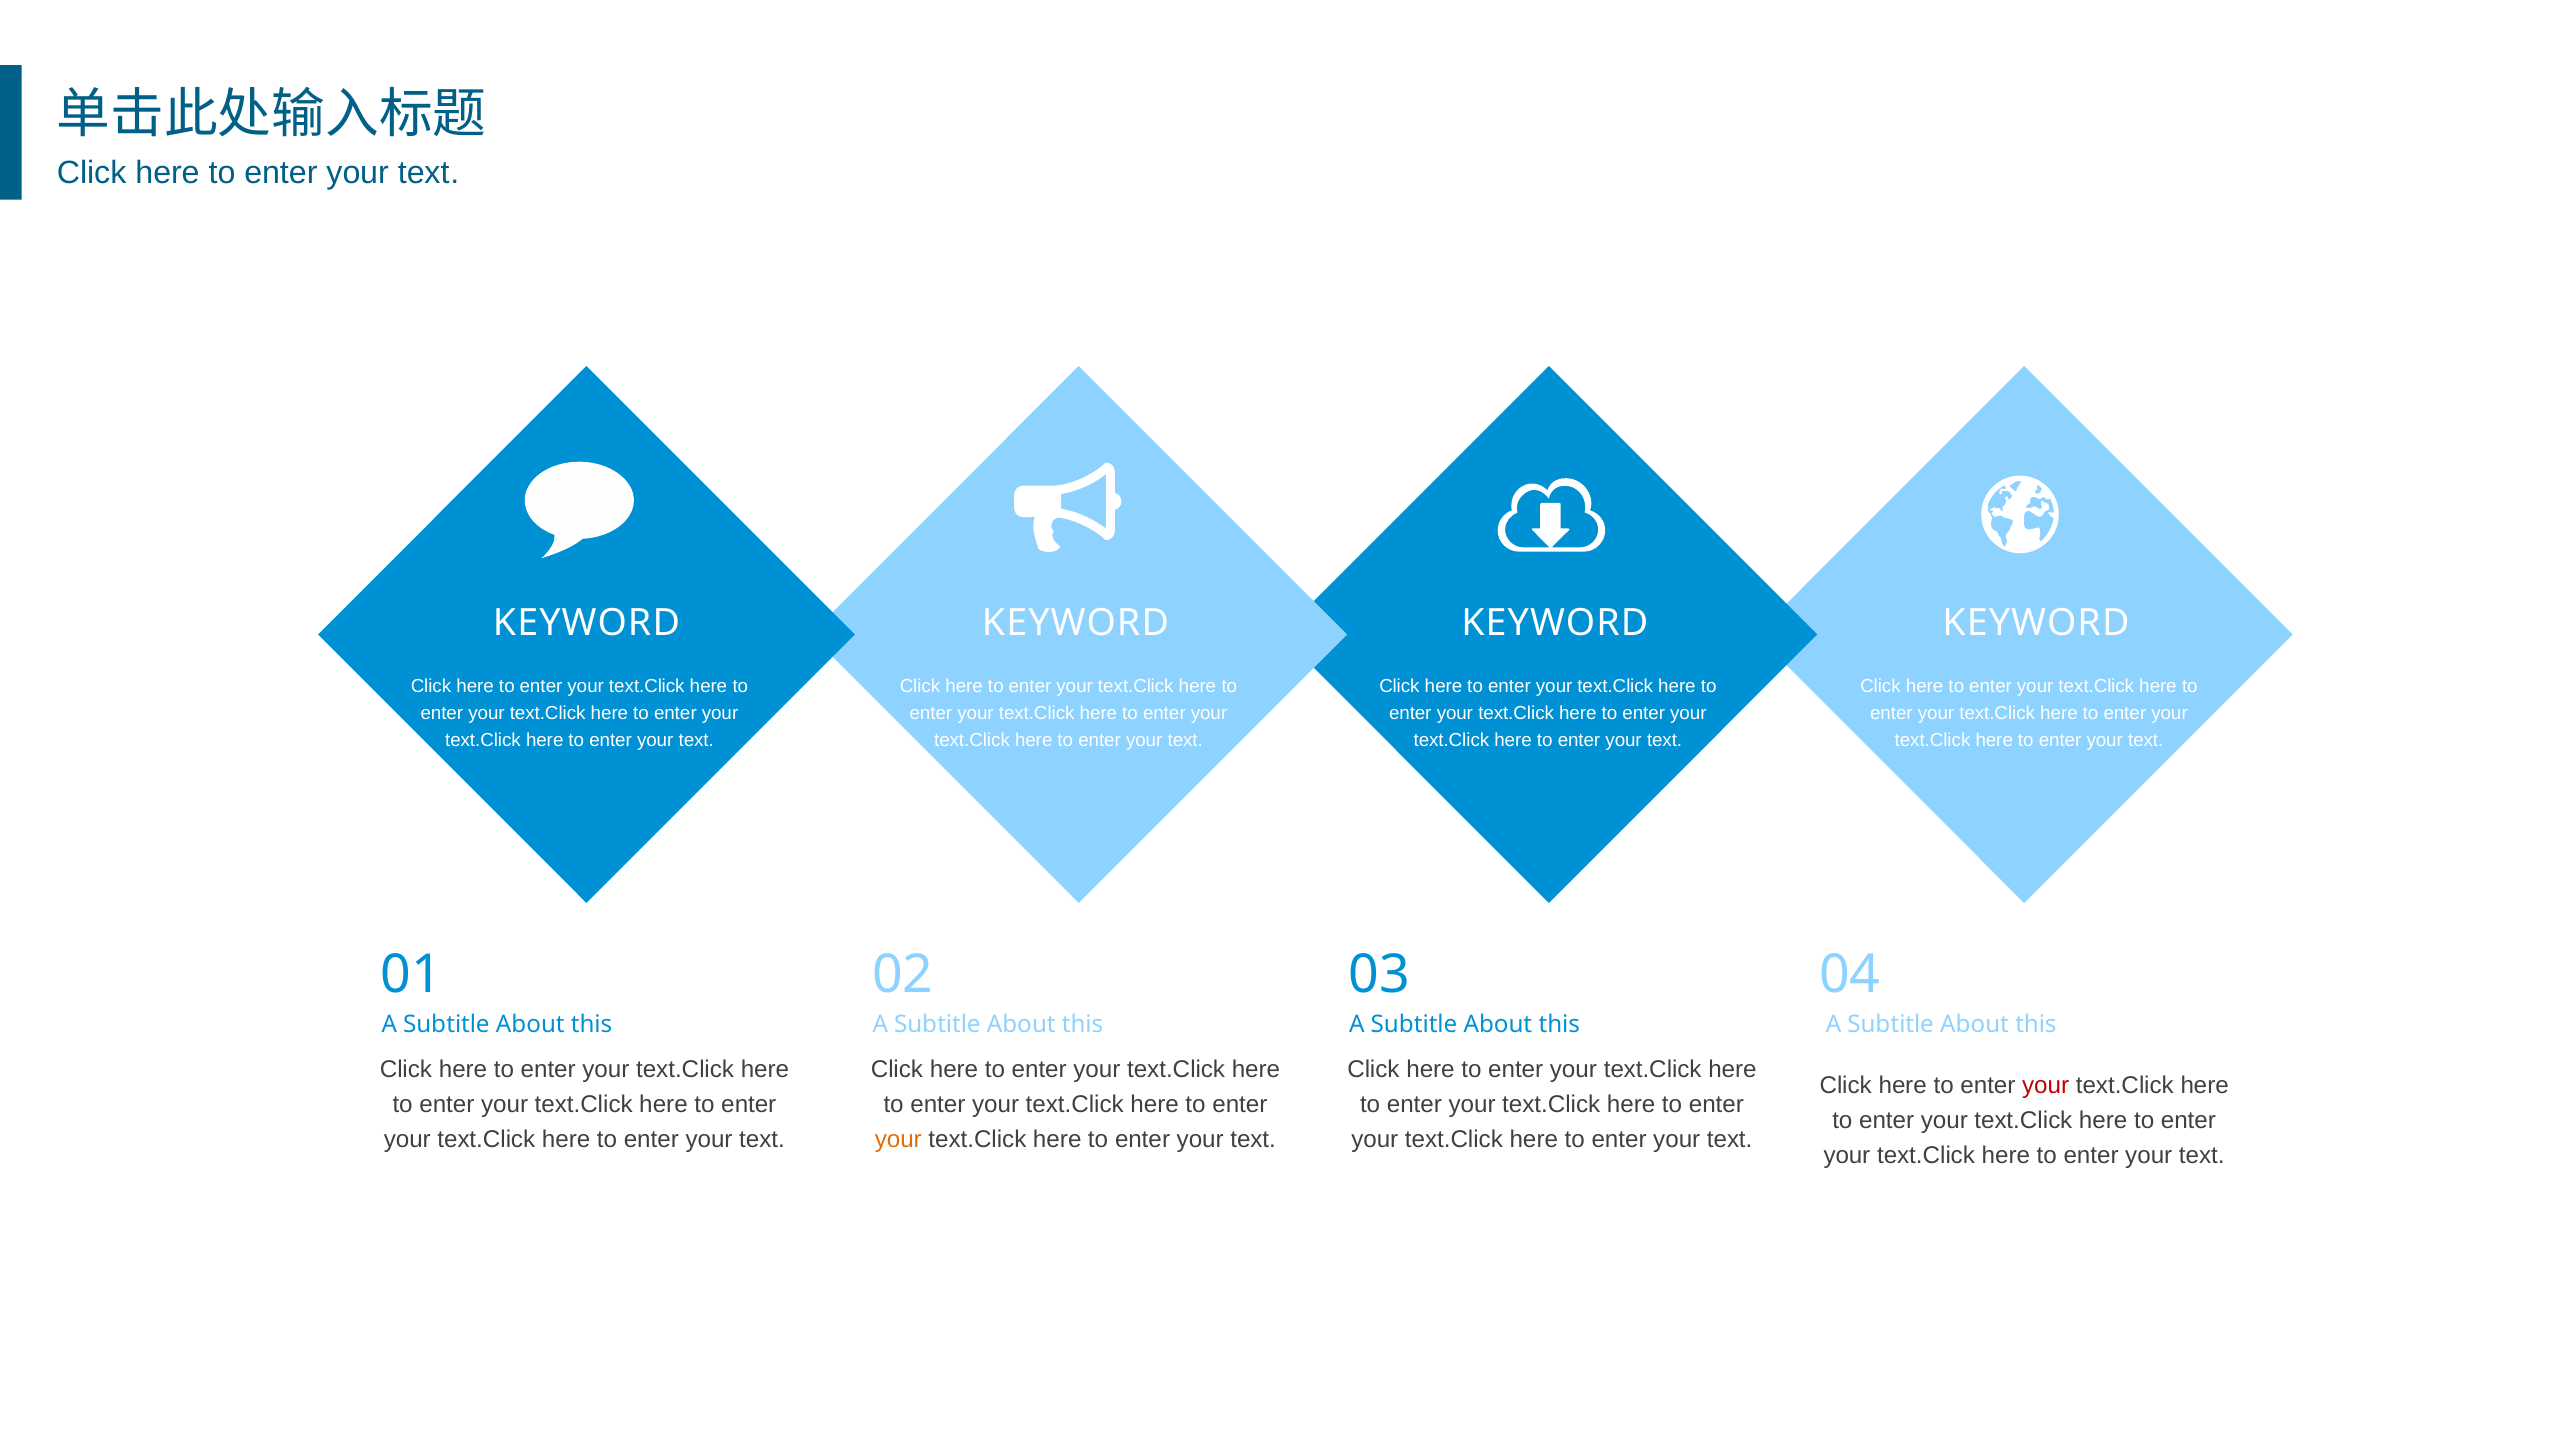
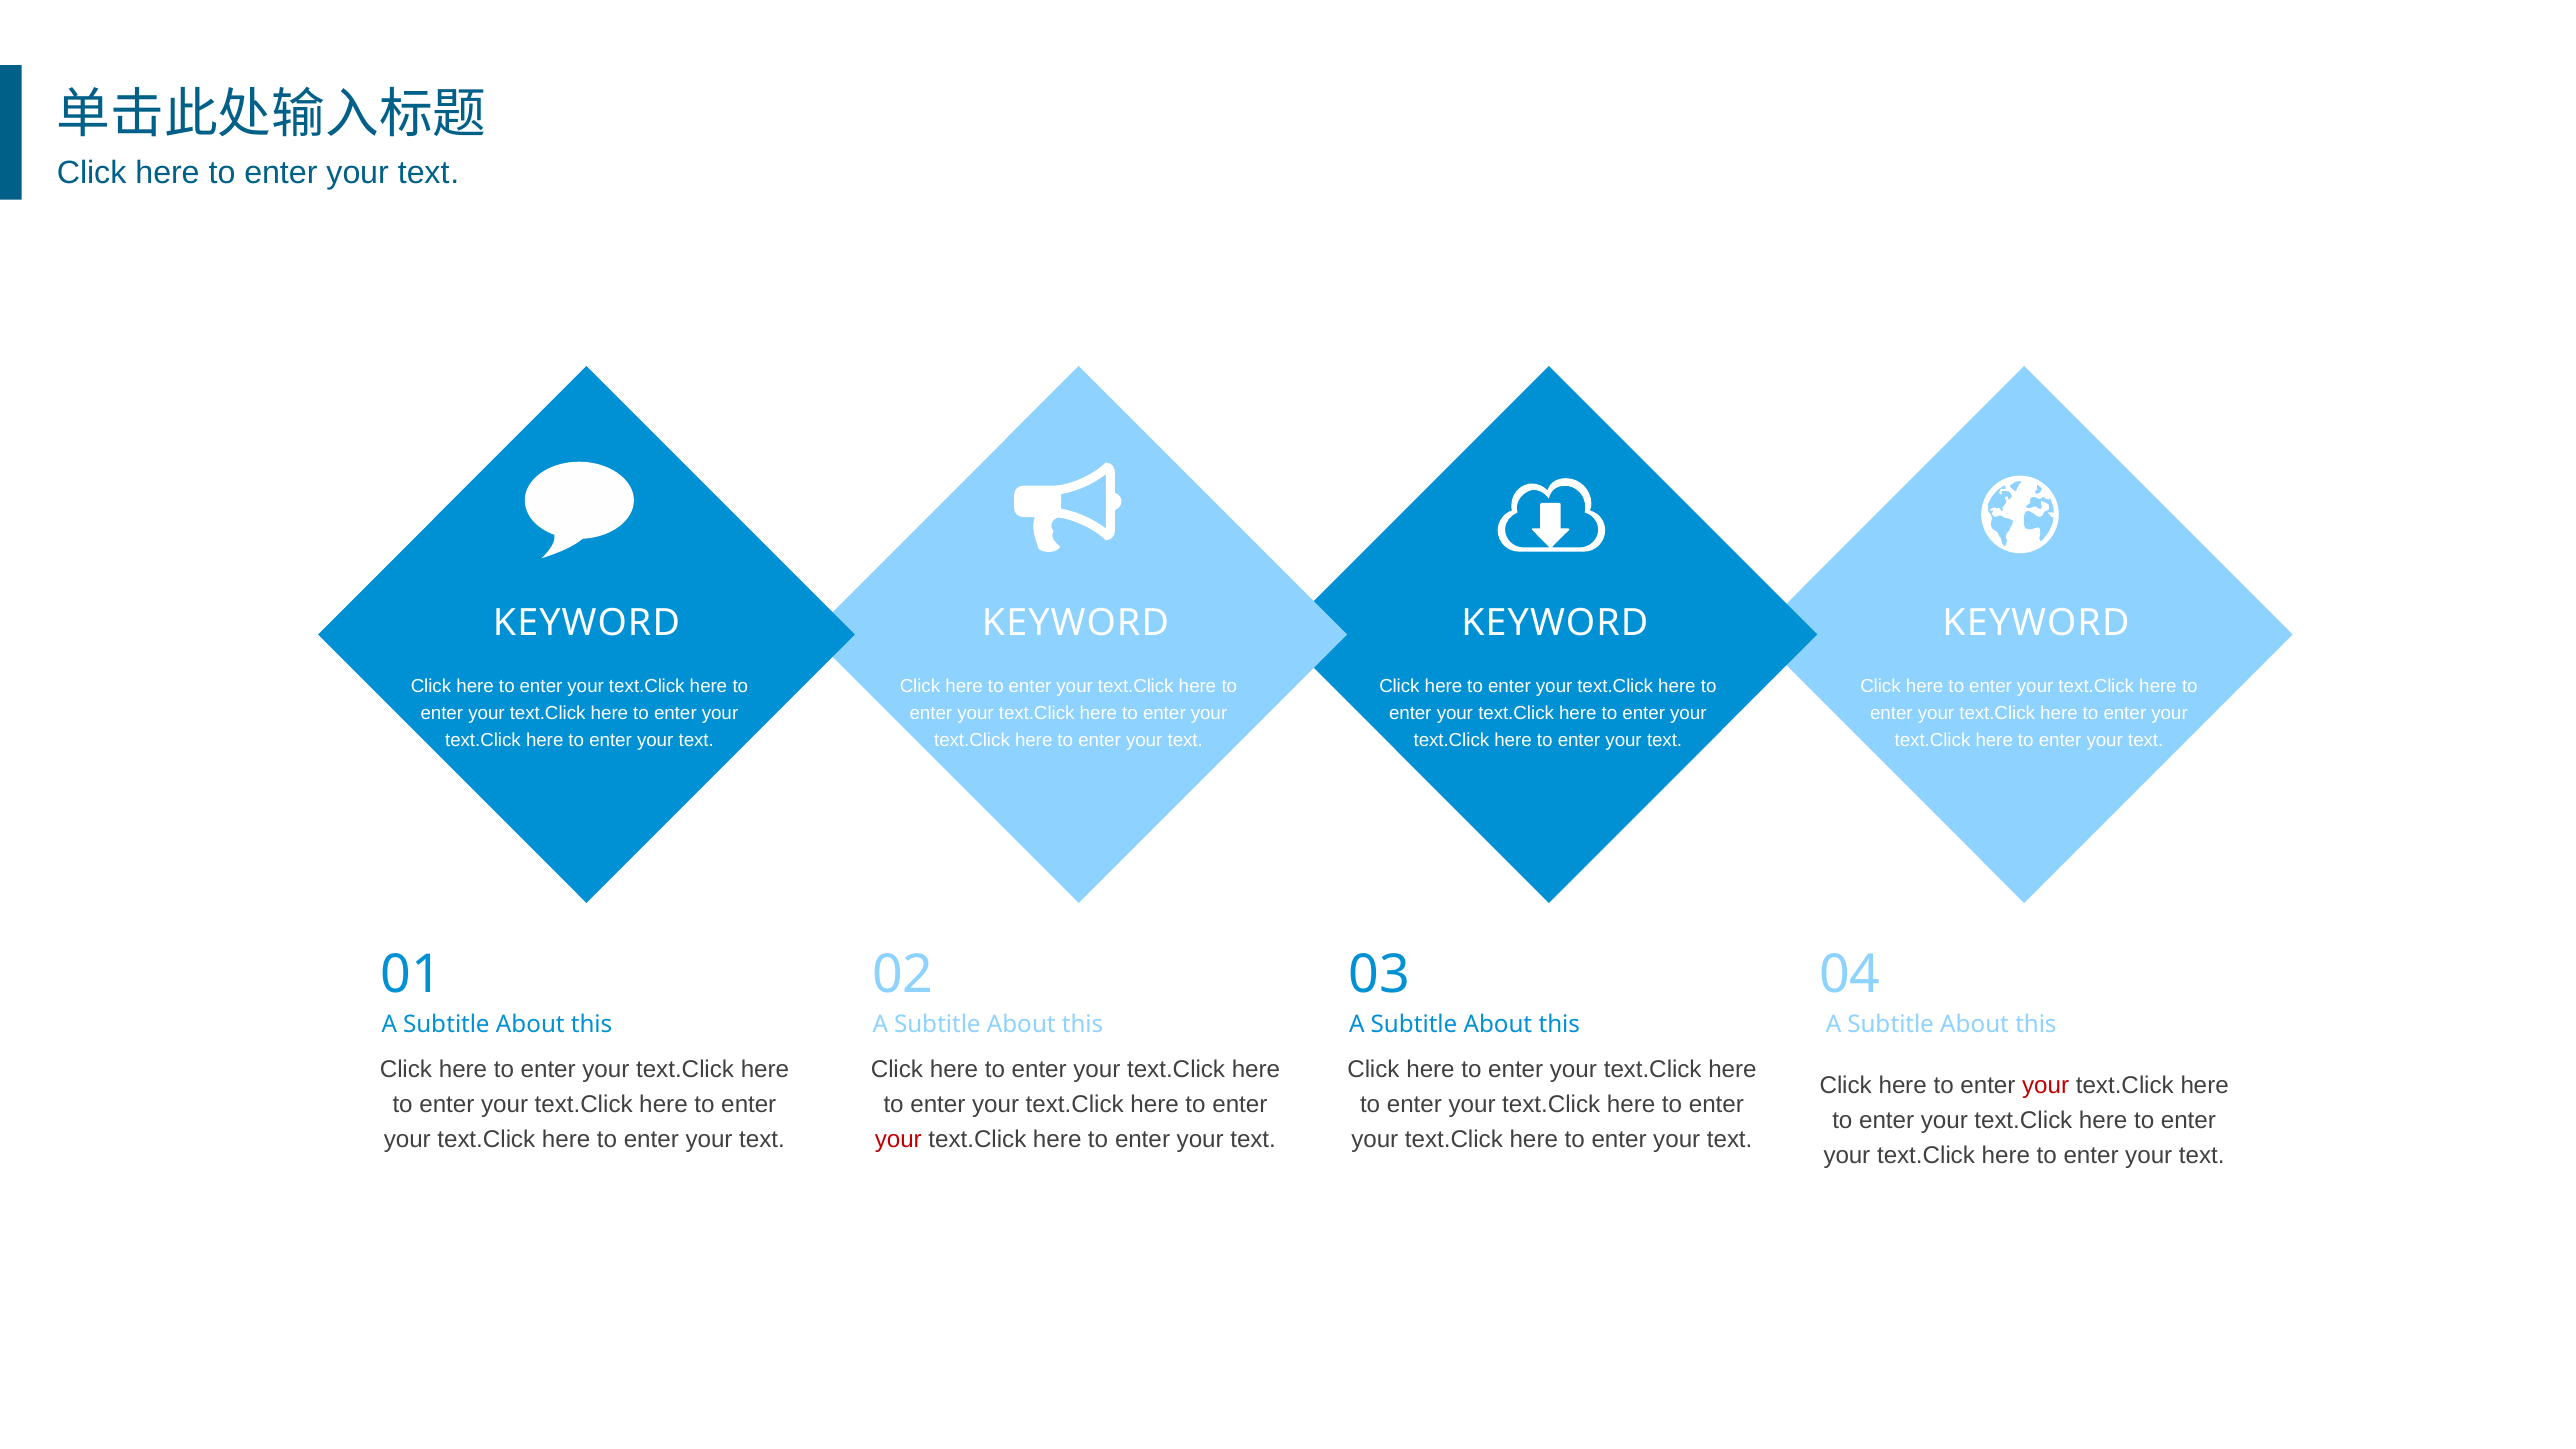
your colour: orange -> red (898, 1139)
